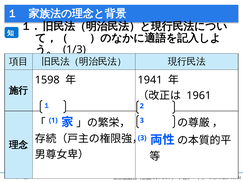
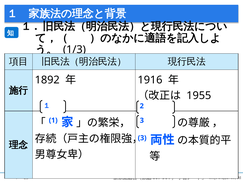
1598: 1598 -> 1892 (47, 80)
1941: 1941 -> 1916 (150, 80)
1961: 1961 -> 1955 (199, 96)
